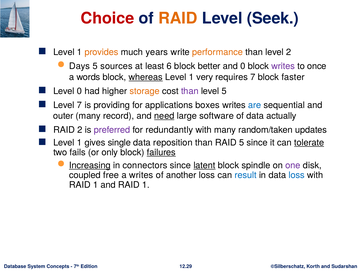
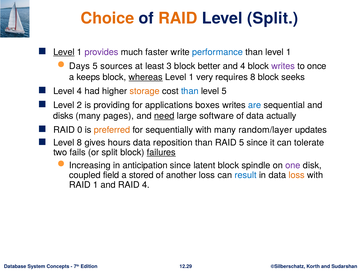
Choice colour: red -> orange (107, 18)
Level Seek: Seek -> Split (273, 18)
Level underline: none -> present (64, 52)
provides colour: orange -> purple (101, 52)
years: years -> faster (157, 52)
performance colour: orange -> blue (217, 52)
than level 2: 2 -> 1 (289, 52)
6: 6 -> 3 (169, 66)
and 0: 0 -> 4 (243, 66)
words: words -> keeps (88, 77)
requires 7: 7 -> 8 (253, 77)
faster: faster -> seeks (293, 77)
Level 0: 0 -> 4 (79, 91)
than colour: purple -> blue (190, 91)
Level 7: 7 -> 2 (79, 105)
outer: outer -> disks (63, 116)
record: record -> pages (119, 116)
RAID 2: 2 -> 0 (80, 130)
preferred colour: purple -> orange (112, 130)
redundantly: redundantly -> sequentially (169, 130)
random/taken: random/taken -> random/layer (265, 130)
1: 1 -> 8 (79, 143)
single: single -> hours (119, 143)
tolerate underline: present -> none (309, 143)
or only: only -> split (110, 152)
Increasing underline: present -> none (90, 165)
connectors: connectors -> anticipation (145, 165)
latent underline: present -> none (204, 165)
free: free -> field (111, 175)
a writes: writes -> stored (141, 175)
loss colour: blue -> orange (297, 175)
and RAID 1: 1 -> 4 (146, 185)
